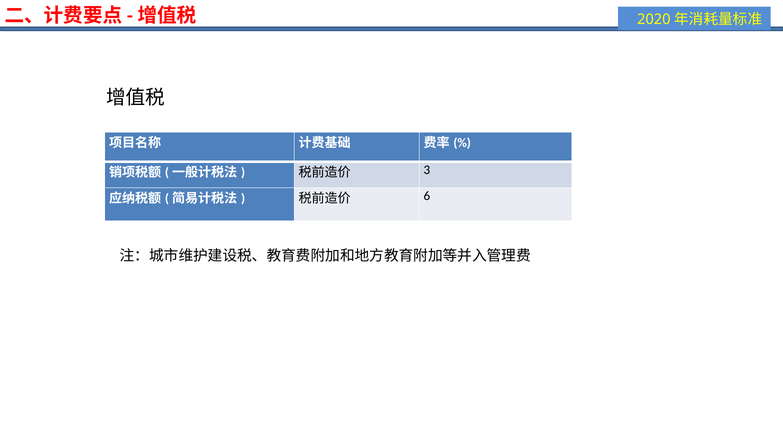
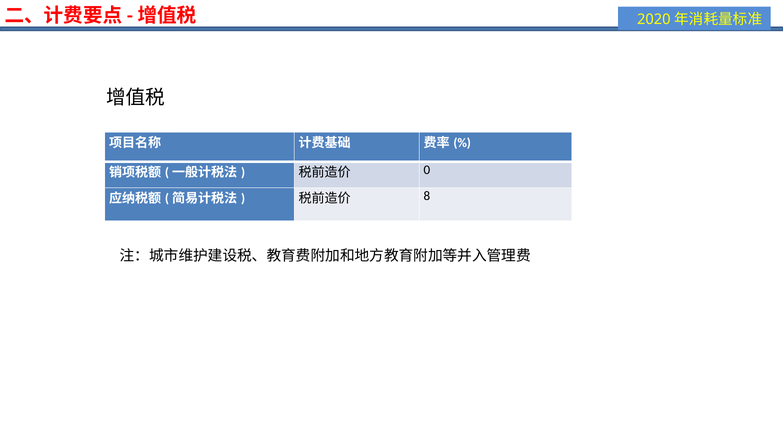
3: 3 -> 0 (427, 170)
6: 6 -> 8 (427, 196)
